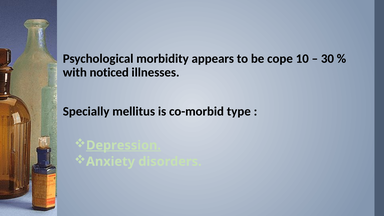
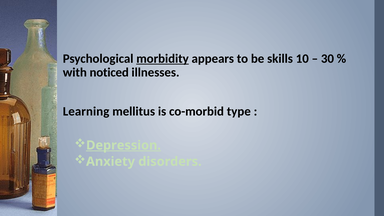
morbidity underline: none -> present (163, 59)
cope: cope -> skills (280, 59)
Specially: Specially -> Learning (86, 111)
